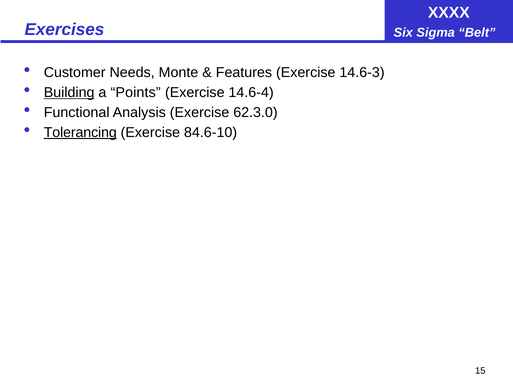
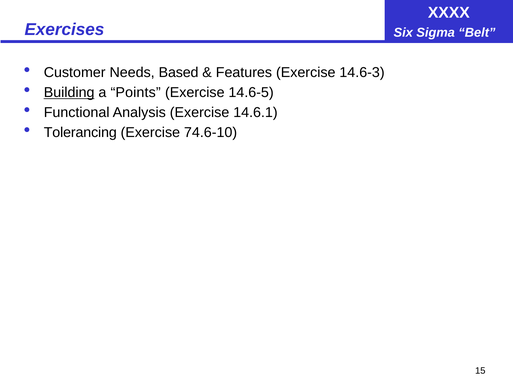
Monte: Monte -> Based (179, 73)
14.6-4: 14.6-4 -> 14.6-5 (251, 92)
62.3.0: 62.3.0 -> 14.6.1 (255, 112)
Tolerancing underline: present -> none (80, 132)
84.6-10: 84.6-10 -> 74.6-10 (211, 132)
